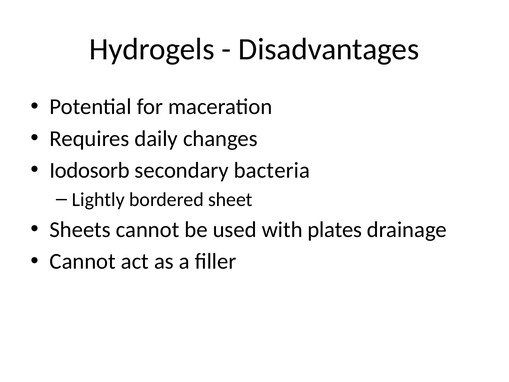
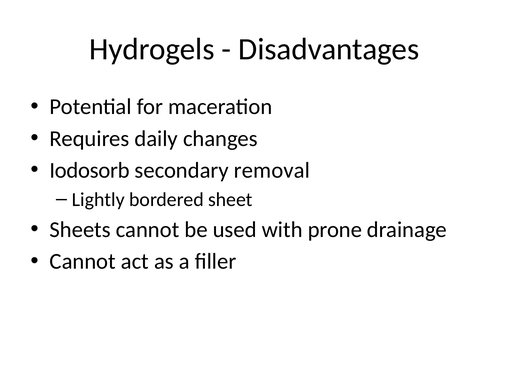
bacteria: bacteria -> removal (272, 170)
plates: plates -> prone (335, 230)
